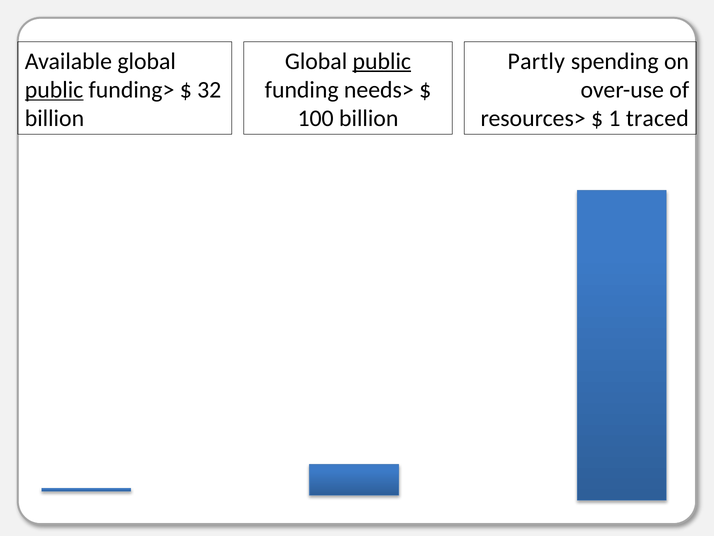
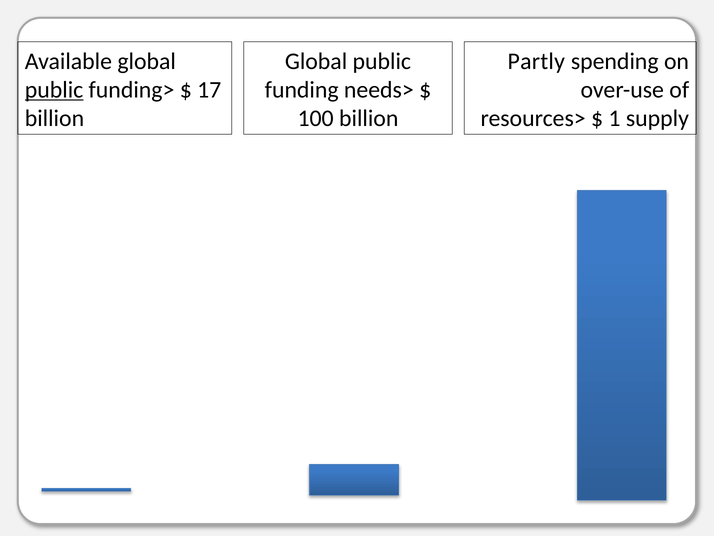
public underline: present -> none (382, 61)
32: 32 -> 17 (209, 90)
traced: traced -> supply (657, 118)
